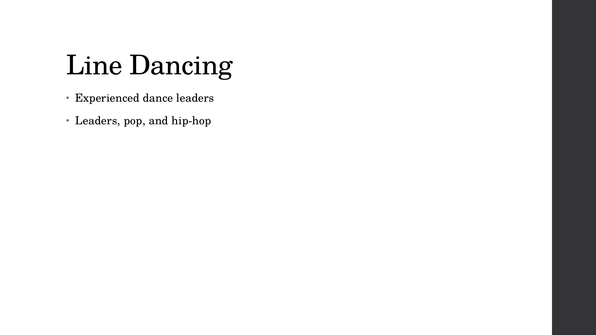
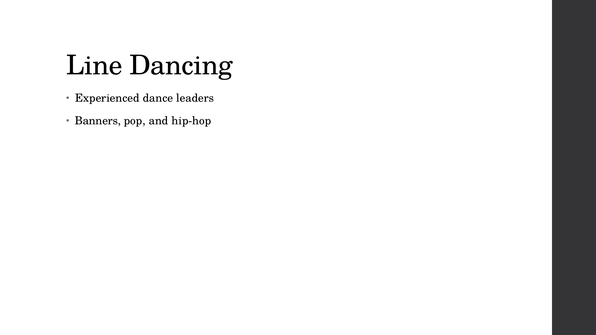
Leaders: Leaders -> Banners (98, 121)
